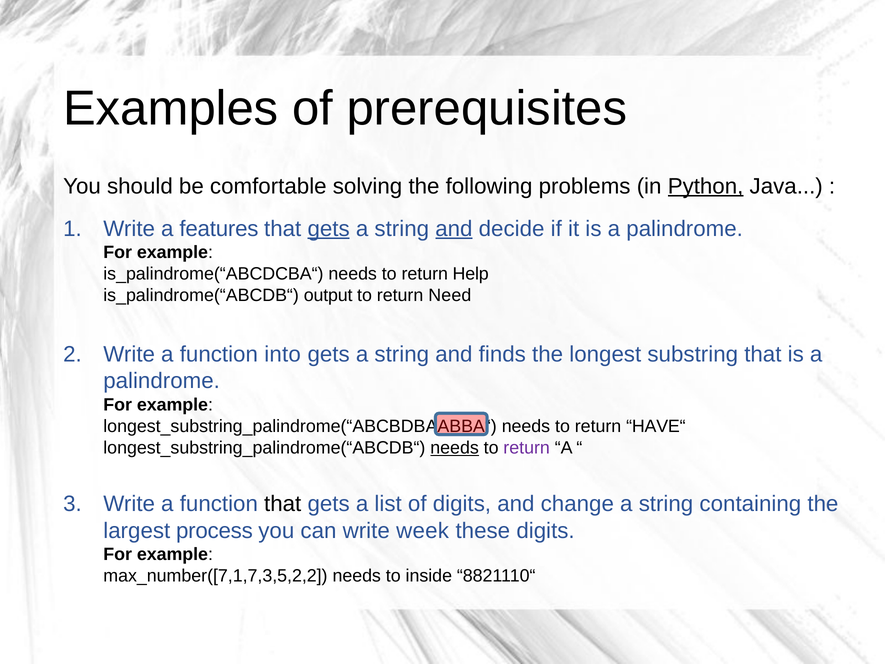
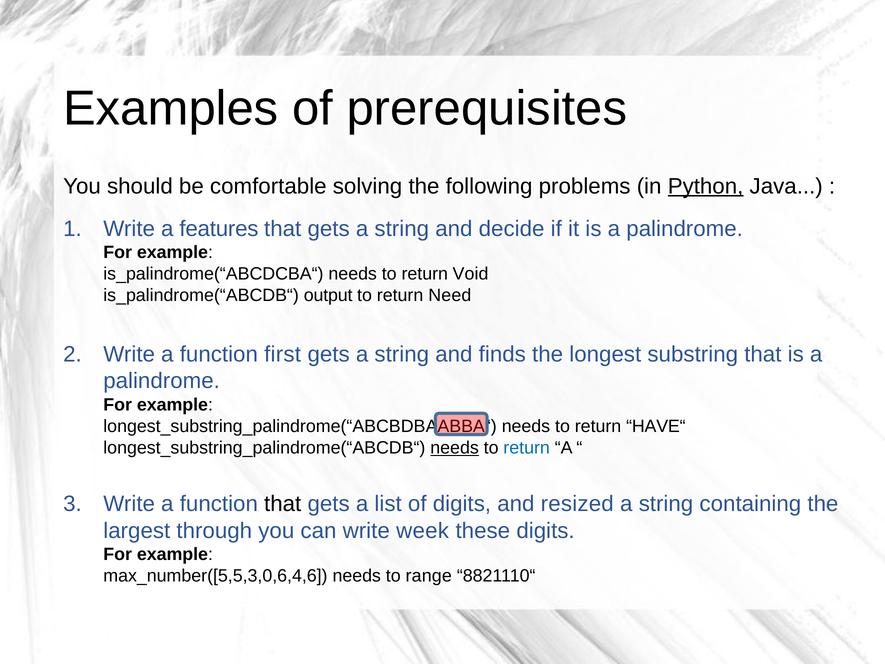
gets underline: present -> none (329, 229)
and underline: present -> none (454, 229)
Help: Help -> Void (471, 274)
into: into -> first (283, 354)
return colour: purple -> blue (527, 447)
change: change -> resized (577, 504)
process: process -> through (214, 530)
max_number([7,1,7,3,5,2,2: max_number([7,1,7,3,5,2,2 -> max_number([5,5,3,0,6,4,6 (215, 576)
inside: inside -> range (429, 576)
